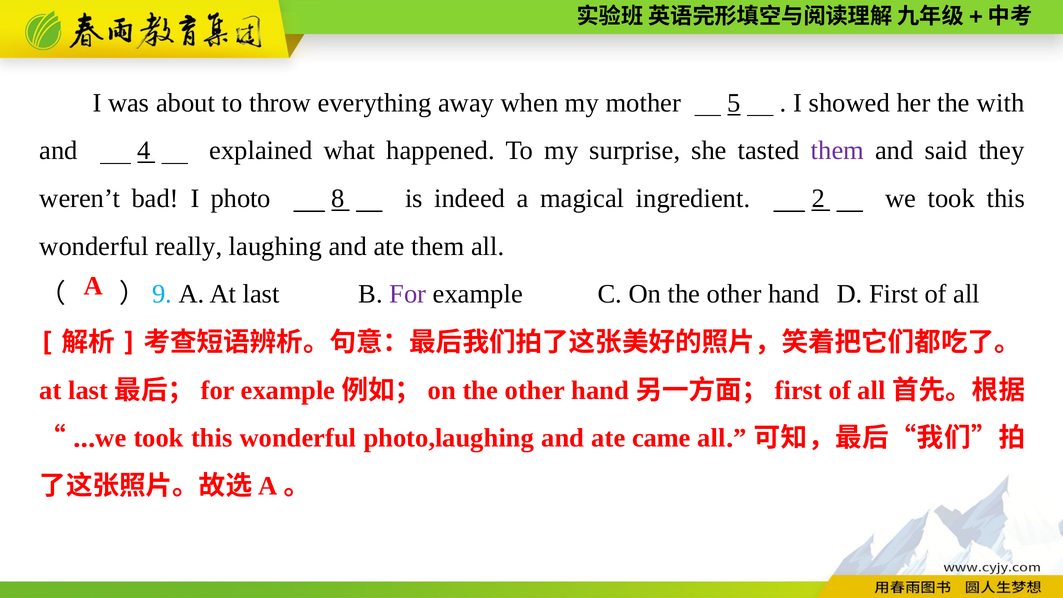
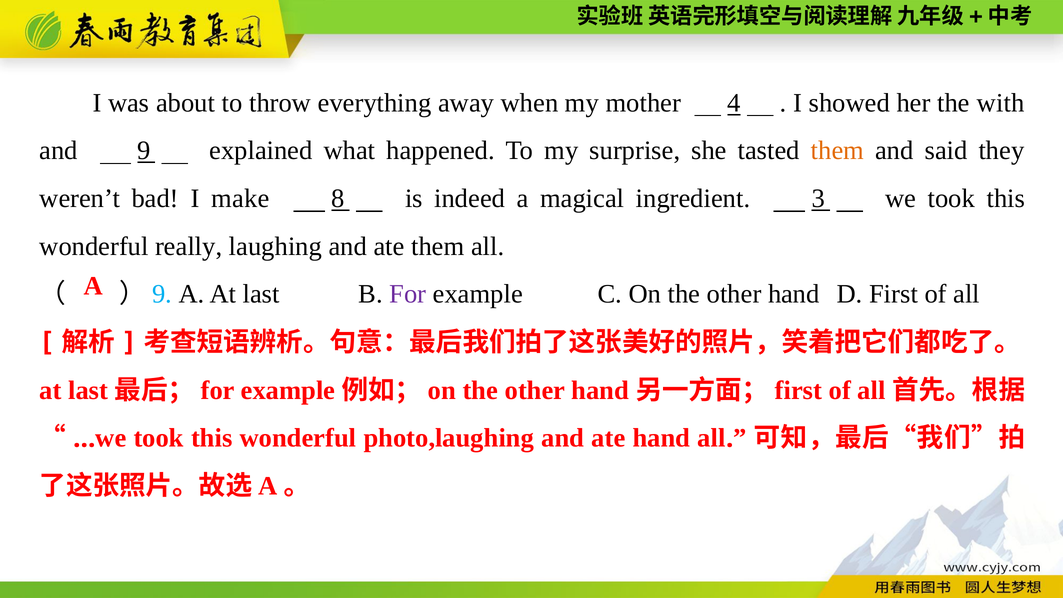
5: 5 -> 4 (734, 103)
4: 4 -> 9 (144, 151)
them colour: purple -> orange (837, 151)
photo: photo -> make (240, 199)
2: 2 -> 3 (818, 199)
ate came: came -> hand (661, 438)
